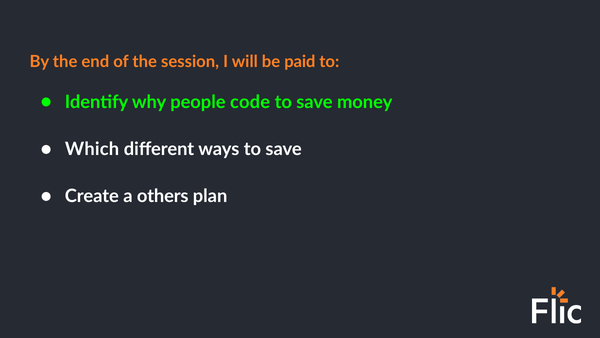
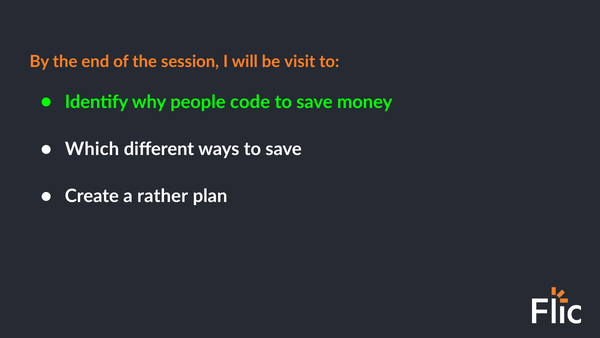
paid: paid -> visit (300, 61)
others: others -> rather (163, 196)
